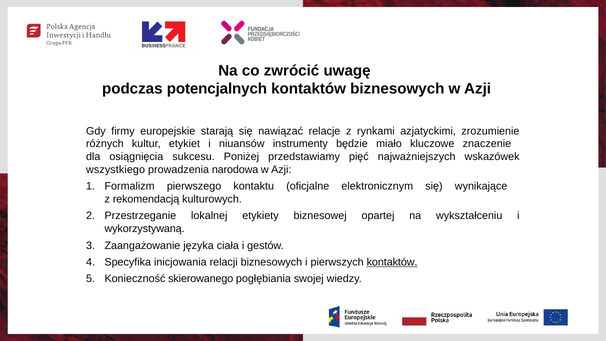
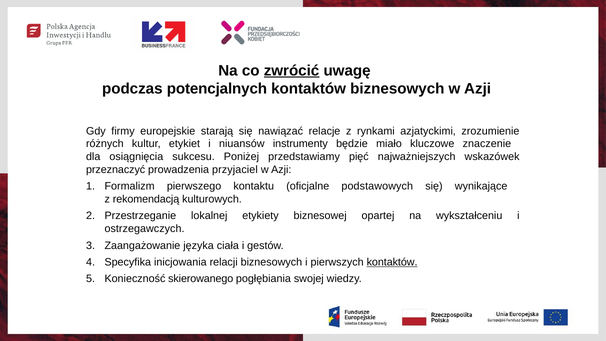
zwrócić underline: none -> present (292, 71)
wszystkiego: wszystkiego -> przeznaczyć (116, 170)
narodowa: narodowa -> przyjaciel (235, 170)
elektronicznym: elektronicznym -> podstawowych (377, 186)
wykorzystywaną: wykorzystywaną -> ostrzegawczych (145, 229)
